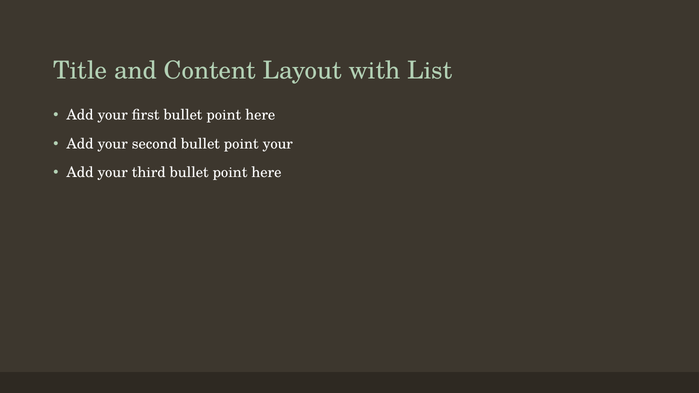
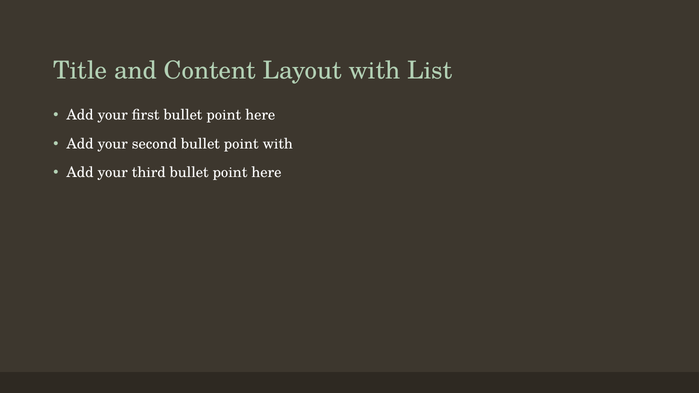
point your: your -> with (278, 144)
